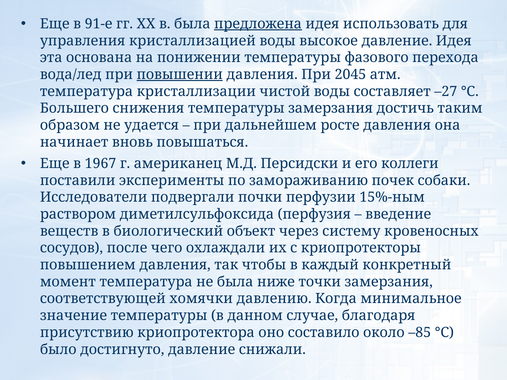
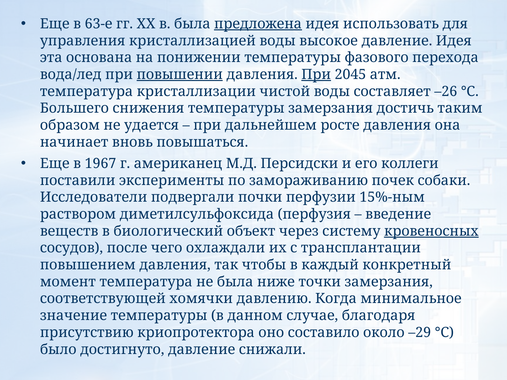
91-е: 91-е -> 63-е (99, 24)
При underline: none -> present (316, 75)
–27: –27 -> –26 (446, 91)
кровеносных underline: none -> present (431, 231)
криопротекторы: криопротекторы -> трансплантации (361, 248)
–85: –85 -> –29 (420, 333)
